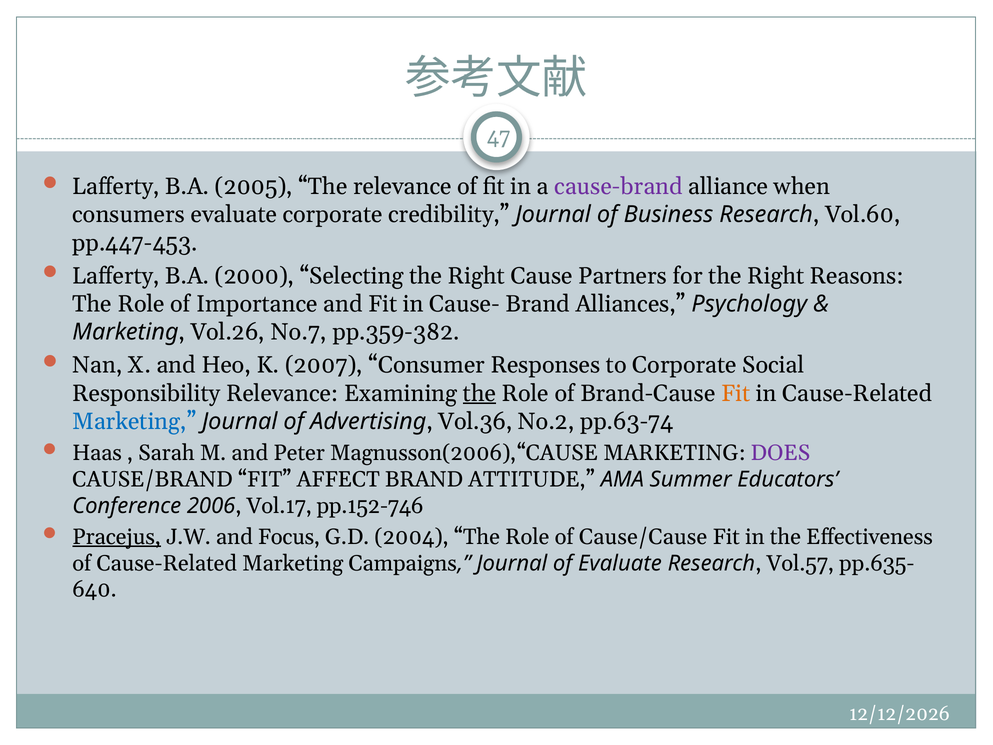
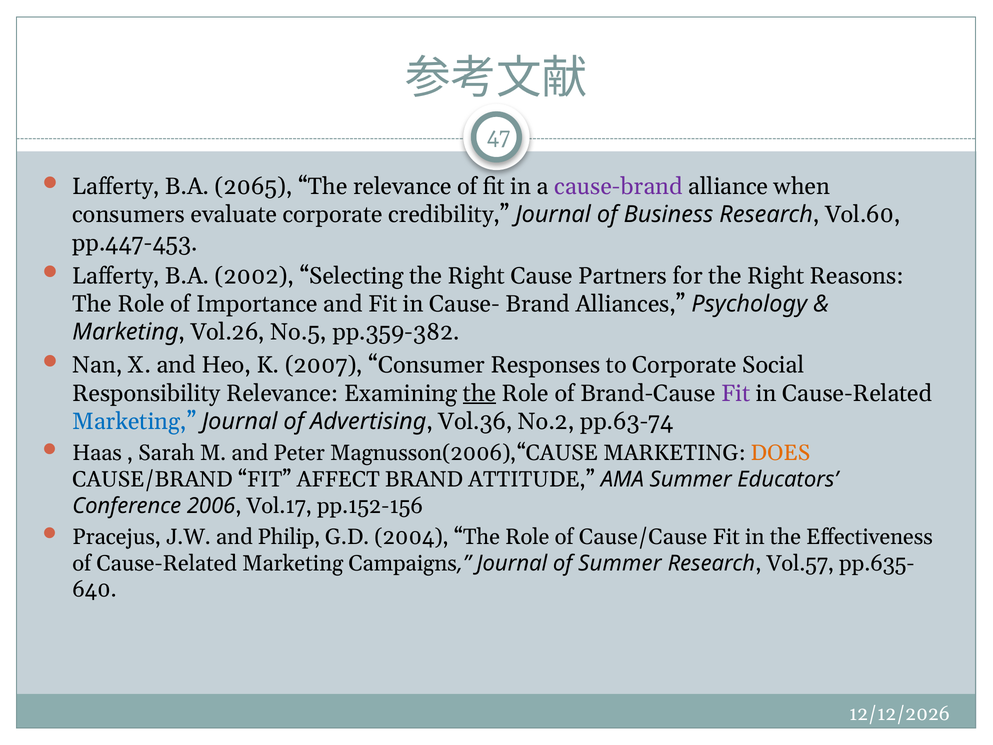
2005: 2005 -> 2065 (254, 186)
2000: 2000 -> 2002 (254, 276)
No.7: No.7 -> No.5 (299, 332)
Fit colour: orange -> purple (736, 393)
DOES colour: purple -> orange (780, 453)
pp.152-746: pp.152-746 -> pp.152-156 (370, 506)
Pracejus underline: present -> none (117, 537)
Focus: Focus -> Philip (289, 537)
of Evaluate: Evaluate -> Summer (620, 563)
